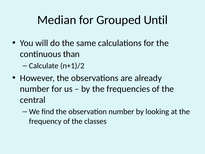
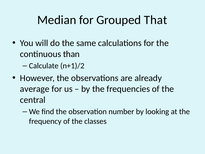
Until: Until -> That (156, 20)
number: number -> average (35, 89)
